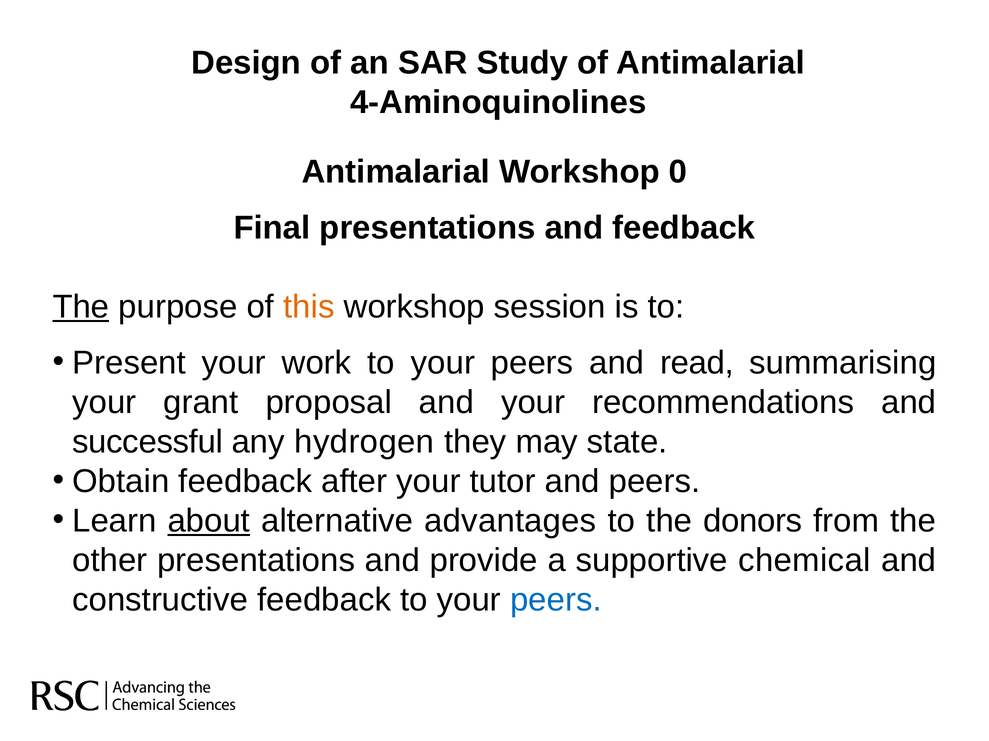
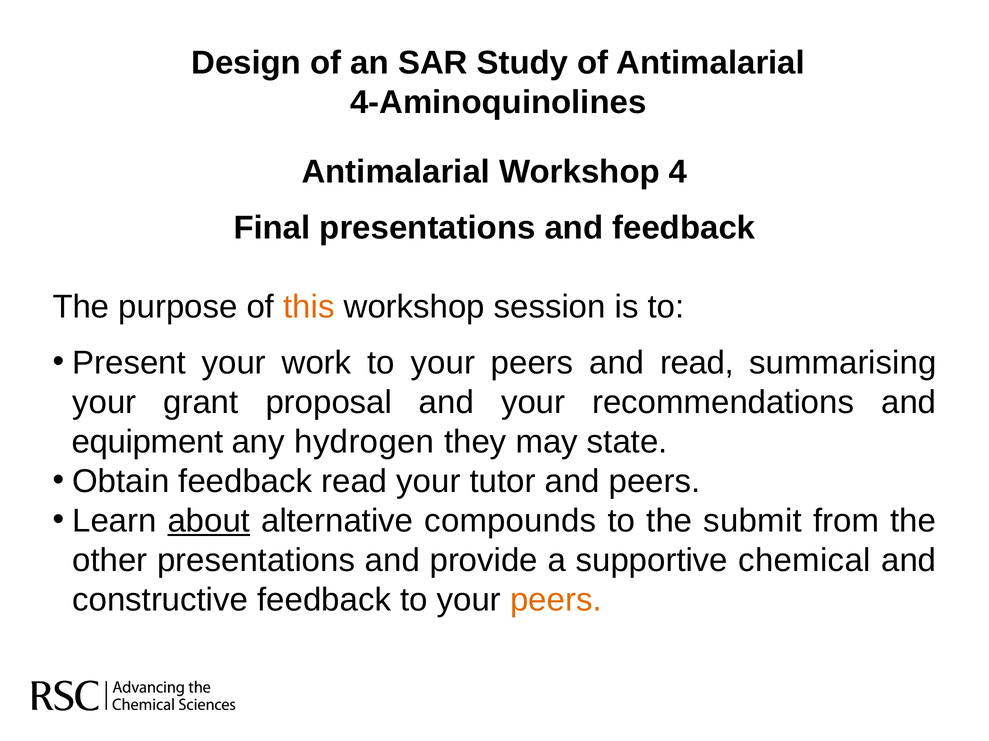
0: 0 -> 4 (678, 172)
The underline: present -> none (81, 307)
successful: successful -> equipment (148, 442)
feedback after: after -> read (354, 482)
advantages: advantages -> compounds (510, 521)
donors: donors -> submit (753, 521)
peers colour: blue -> orange (556, 601)
